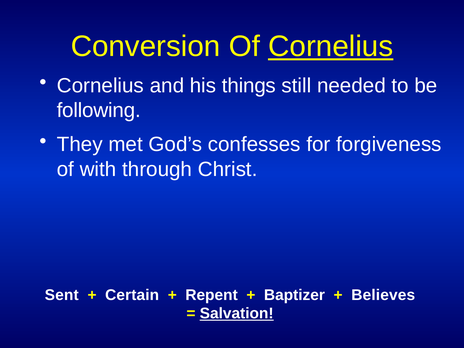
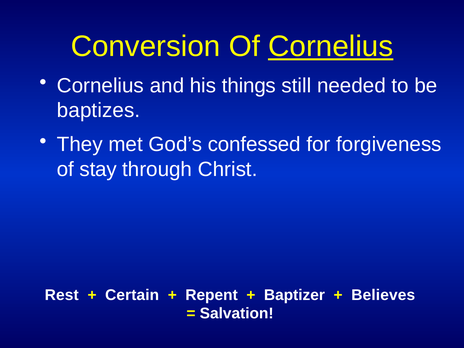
following: following -> baptizes (99, 110)
confesses: confesses -> confessed (254, 145)
with: with -> stay (98, 169)
Sent: Sent -> Rest (62, 295)
Salvation underline: present -> none (237, 313)
